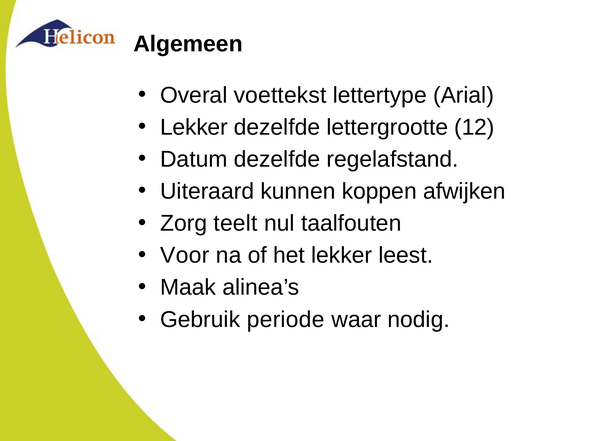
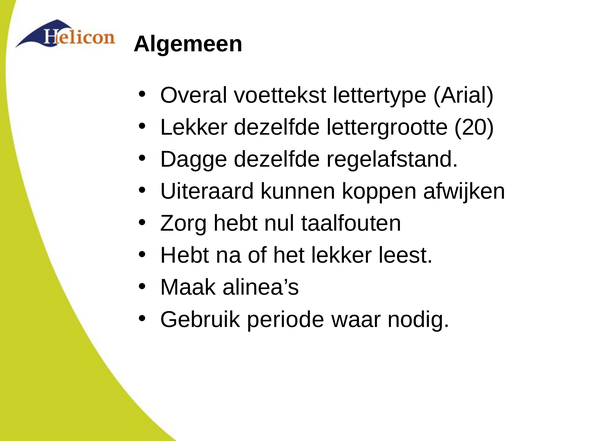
12: 12 -> 20 (474, 127)
Datum: Datum -> Dagge (194, 160)
Zorg teelt: teelt -> hebt (236, 224)
Voor: Voor -> Hebt (185, 256)
